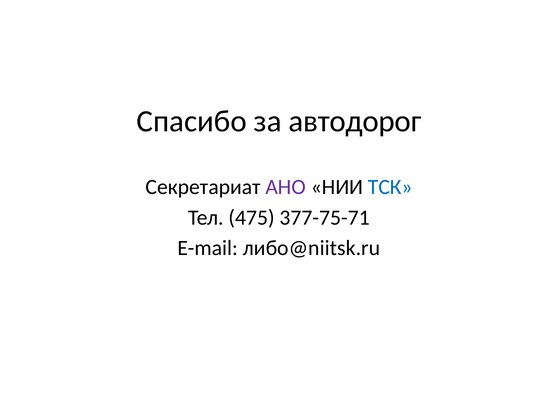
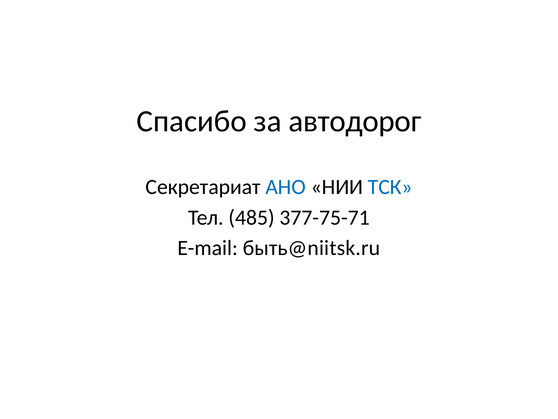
АНО colour: purple -> blue (286, 187)
475: 475 -> 485 (252, 217)
либо@niitsk.ru: либо@niitsk.ru -> быть@niitsk.ru (311, 248)
